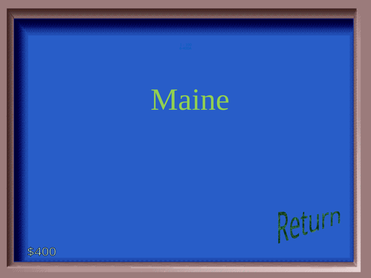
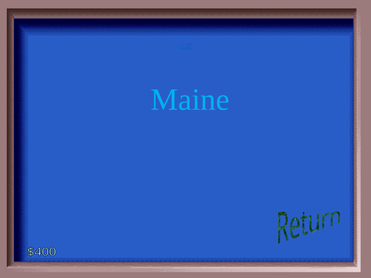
Maine colour: light green -> light blue (190, 100)
